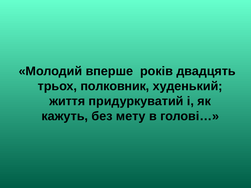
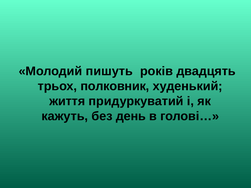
вперше: вперше -> пишуть (109, 71)
мету: мету -> день (131, 116)
